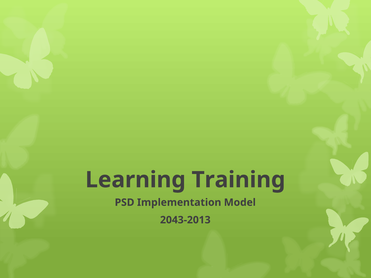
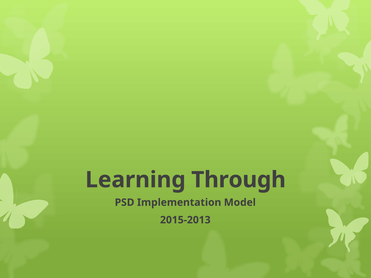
Training: Training -> Through (239, 180)
2043-2013: 2043-2013 -> 2015-2013 (185, 220)
